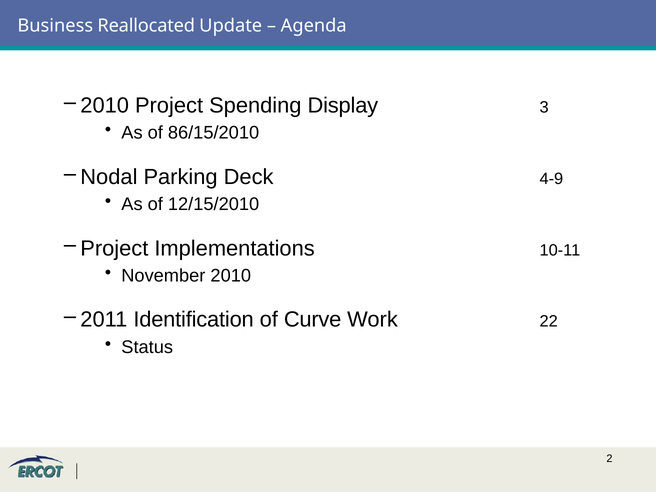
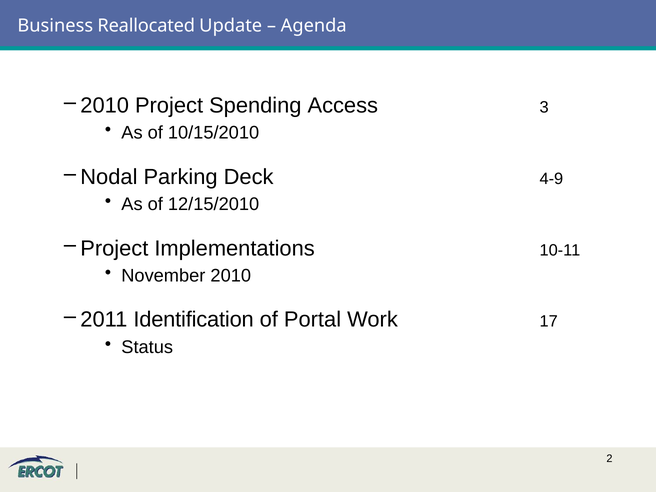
Display: Display -> Access (343, 105)
86/15/2010: 86/15/2010 -> 10/15/2010 (214, 133)
Curve: Curve -> Portal (313, 320)
22: 22 -> 17 (549, 322)
